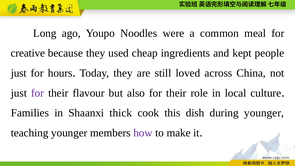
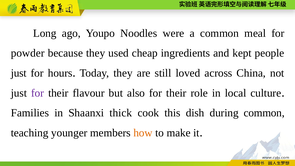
creative: creative -> powder (28, 53)
during younger: younger -> common (264, 113)
how colour: purple -> orange (143, 133)
